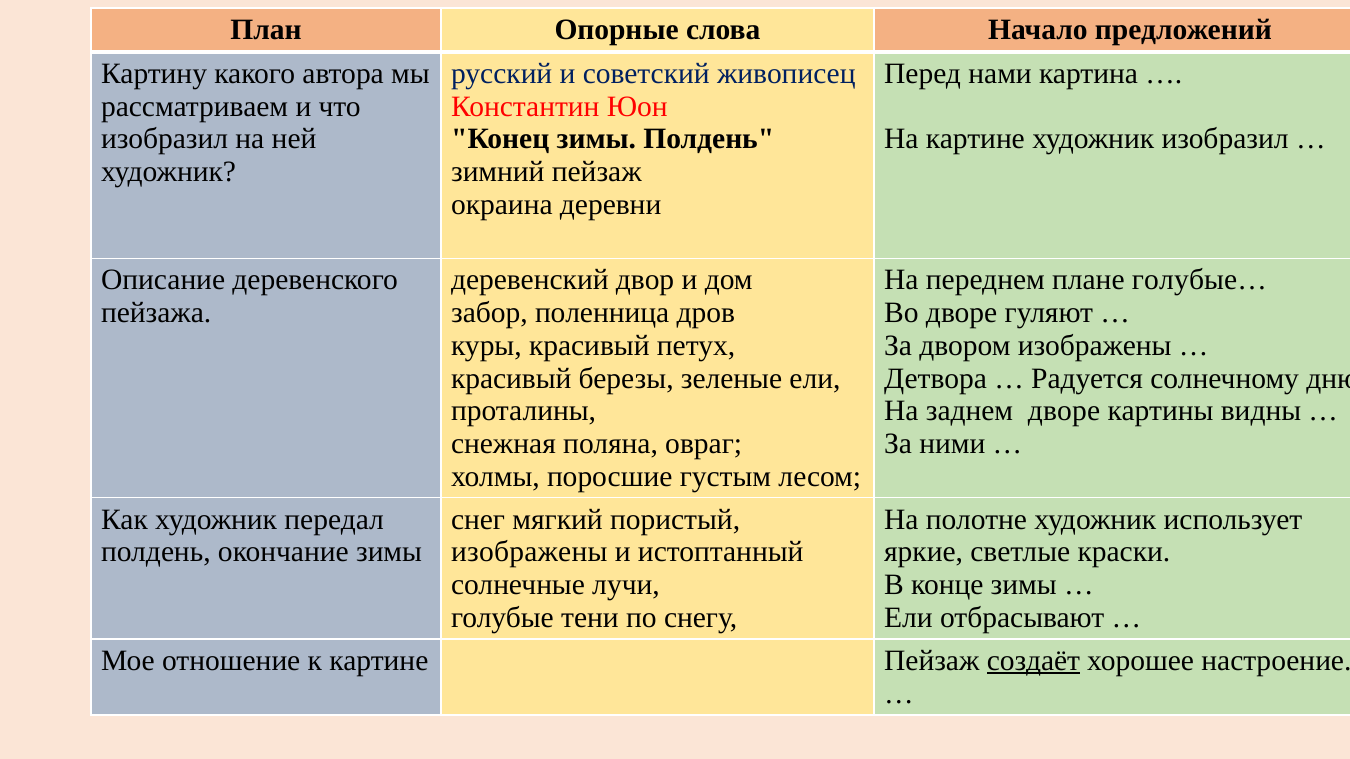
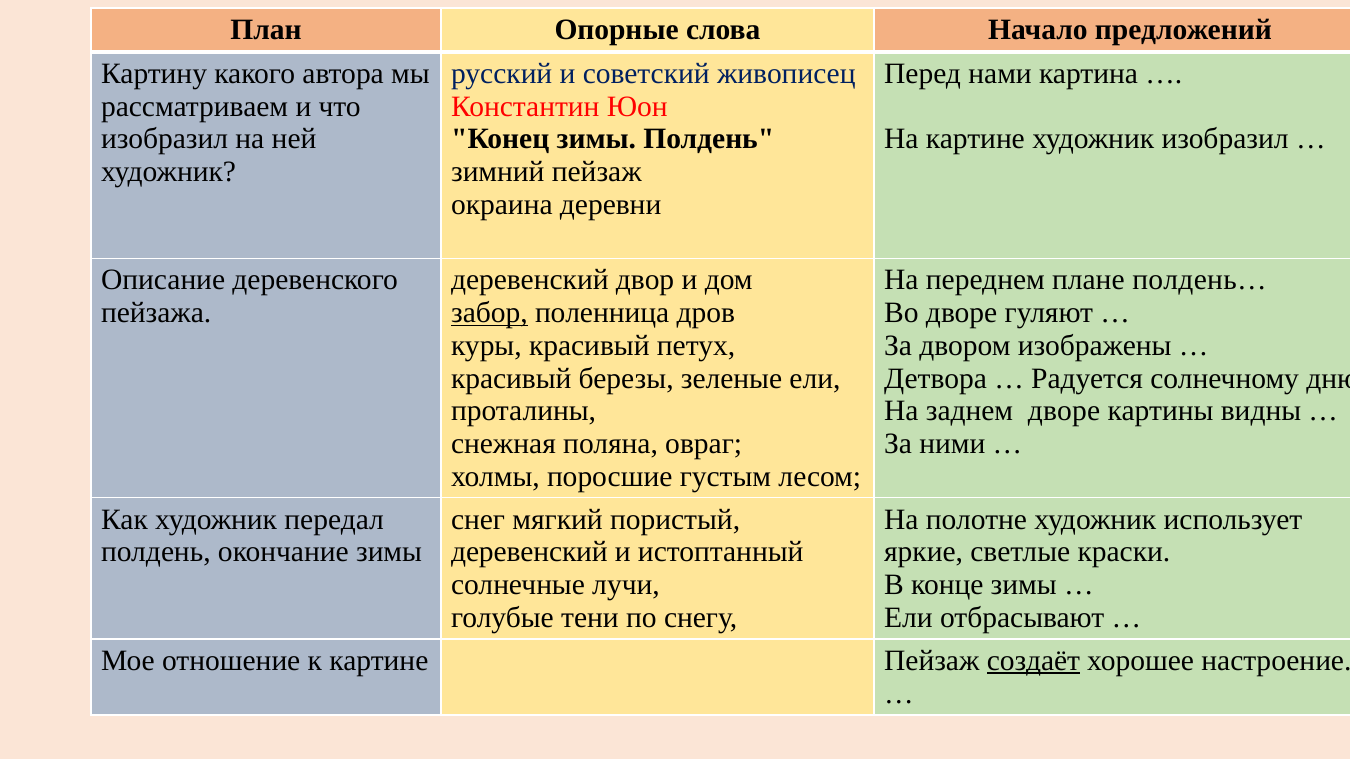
голубые…: голубые… -> полдень… (1199, 280)
забор underline: none -> present (489, 313)
изображены: изображены -> деревенский (529, 552)
